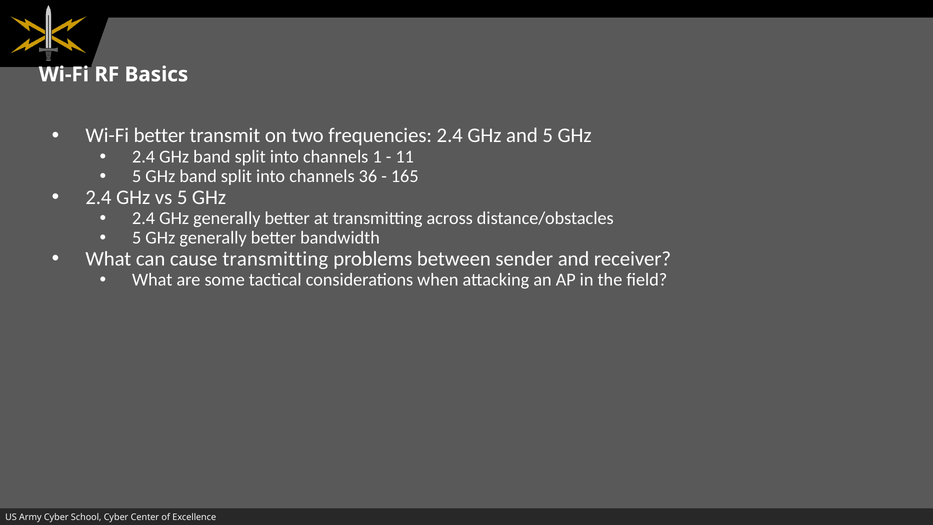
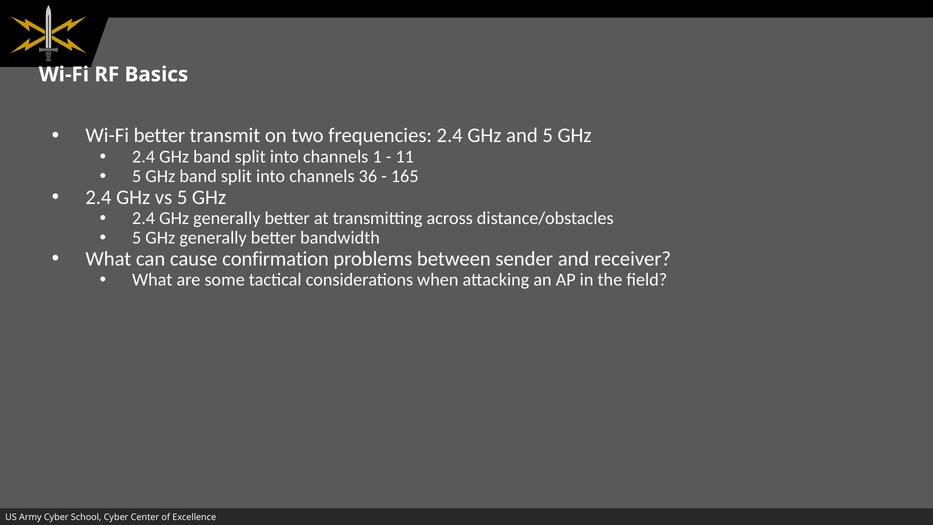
cause transmitting: transmitting -> confirmation (276, 259)
